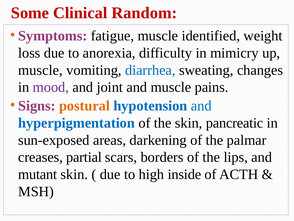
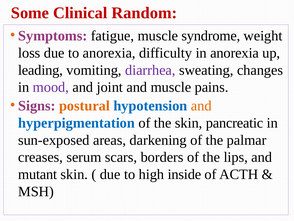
identified: identified -> syndrome (211, 36)
in mimicry: mimicry -> anorexia (235, 53)
muscle: muscle -> leading (41, 70)
diarrhea colour: blue -> purple (150, 70)
and colour: blue -> orange (201, 105)
partial: partial -> serum (84, 157)
